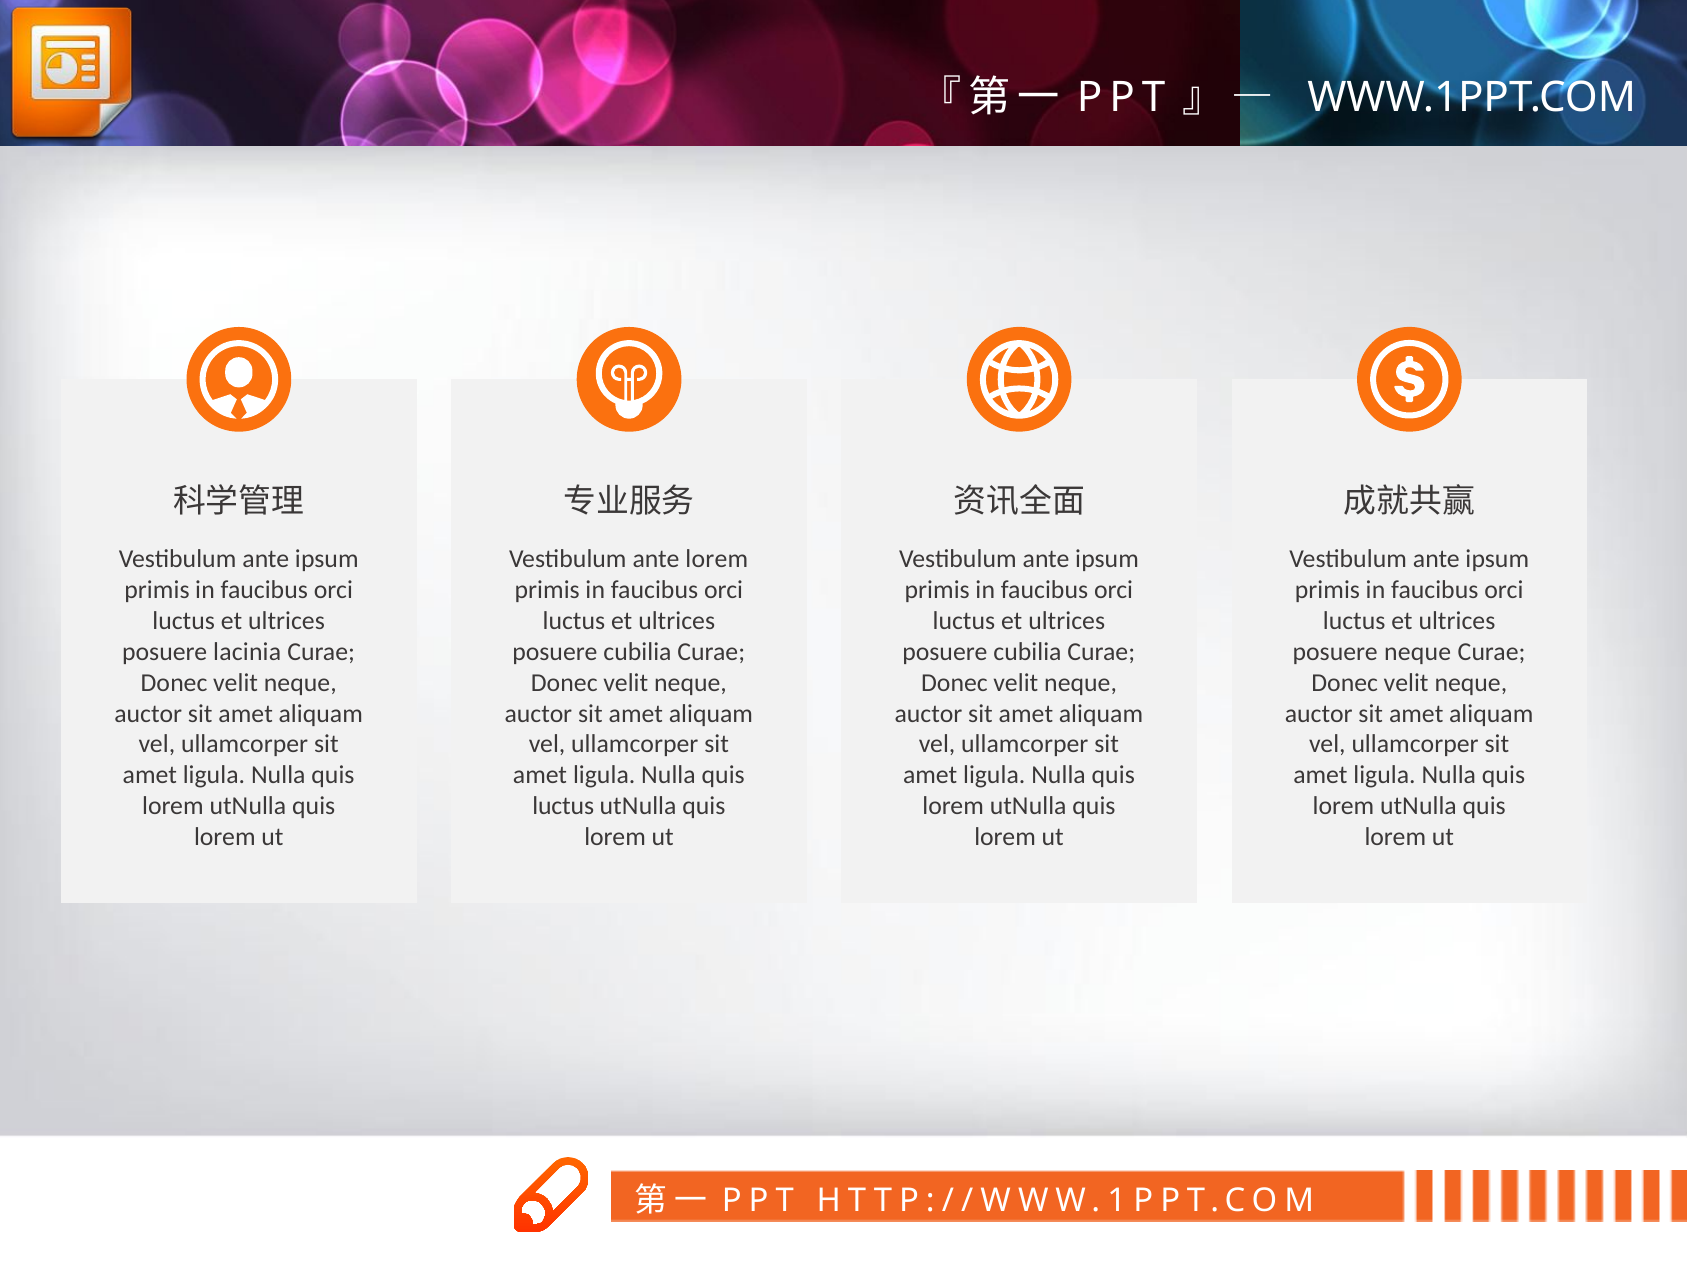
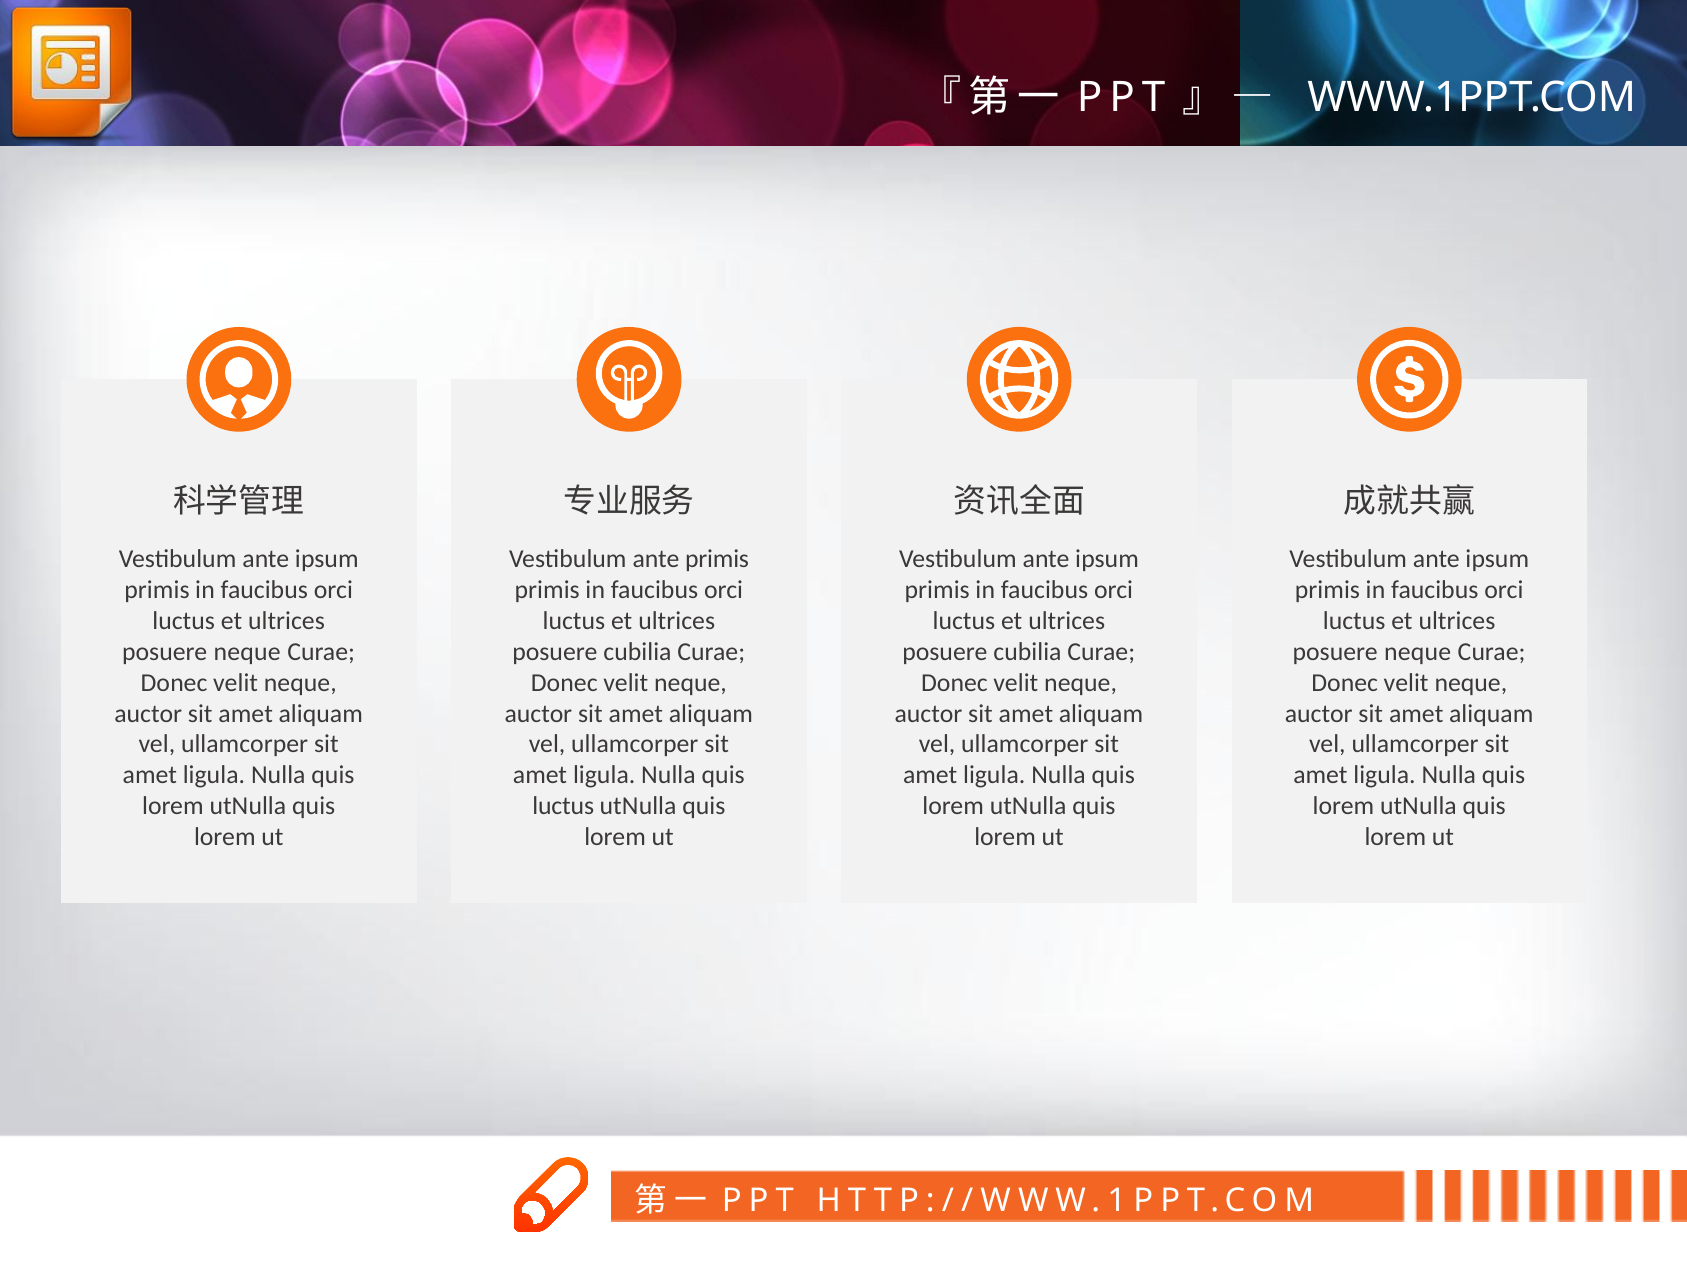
ante lorem: lorem -> primis (717, 559)
lacinia: lacinia -> neque (247, 652)
